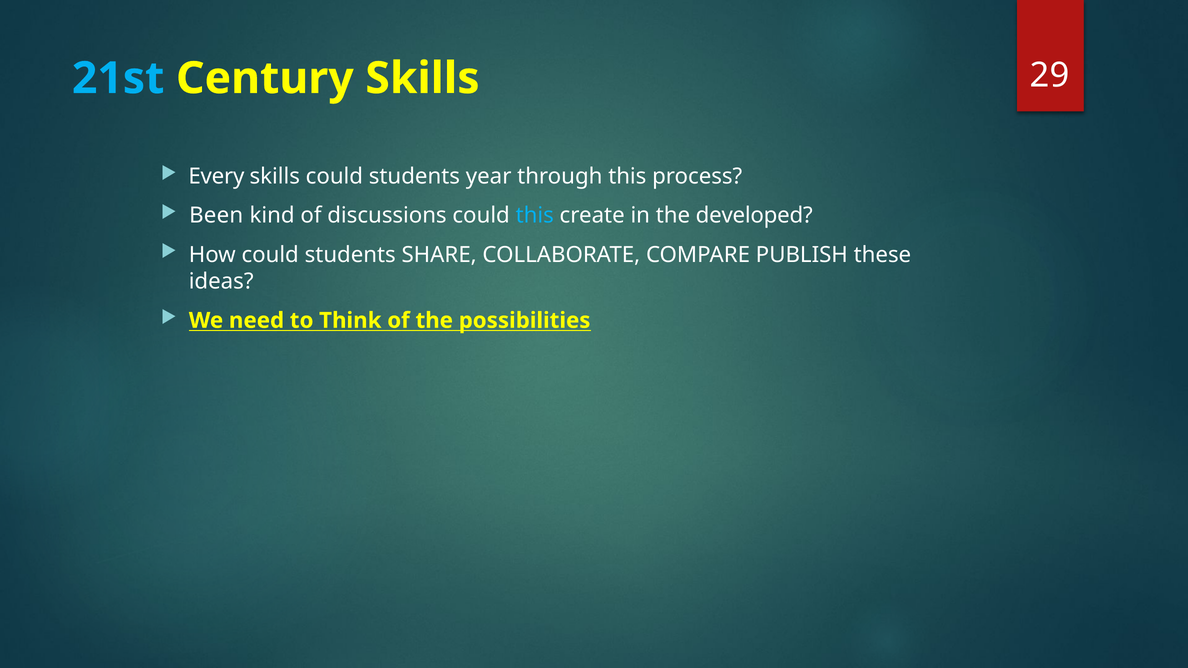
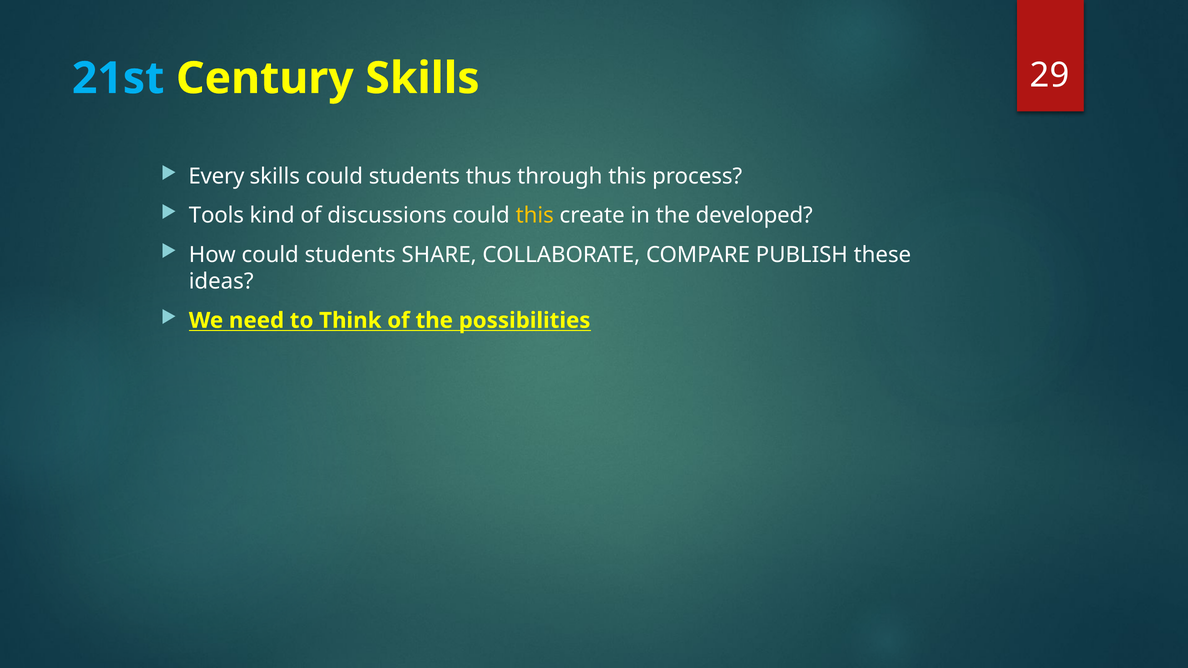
year: year -> thus (489, 177)
Been: Been -> Tools (216, 216)
this colour: light blue -> yellow (535, 216)
